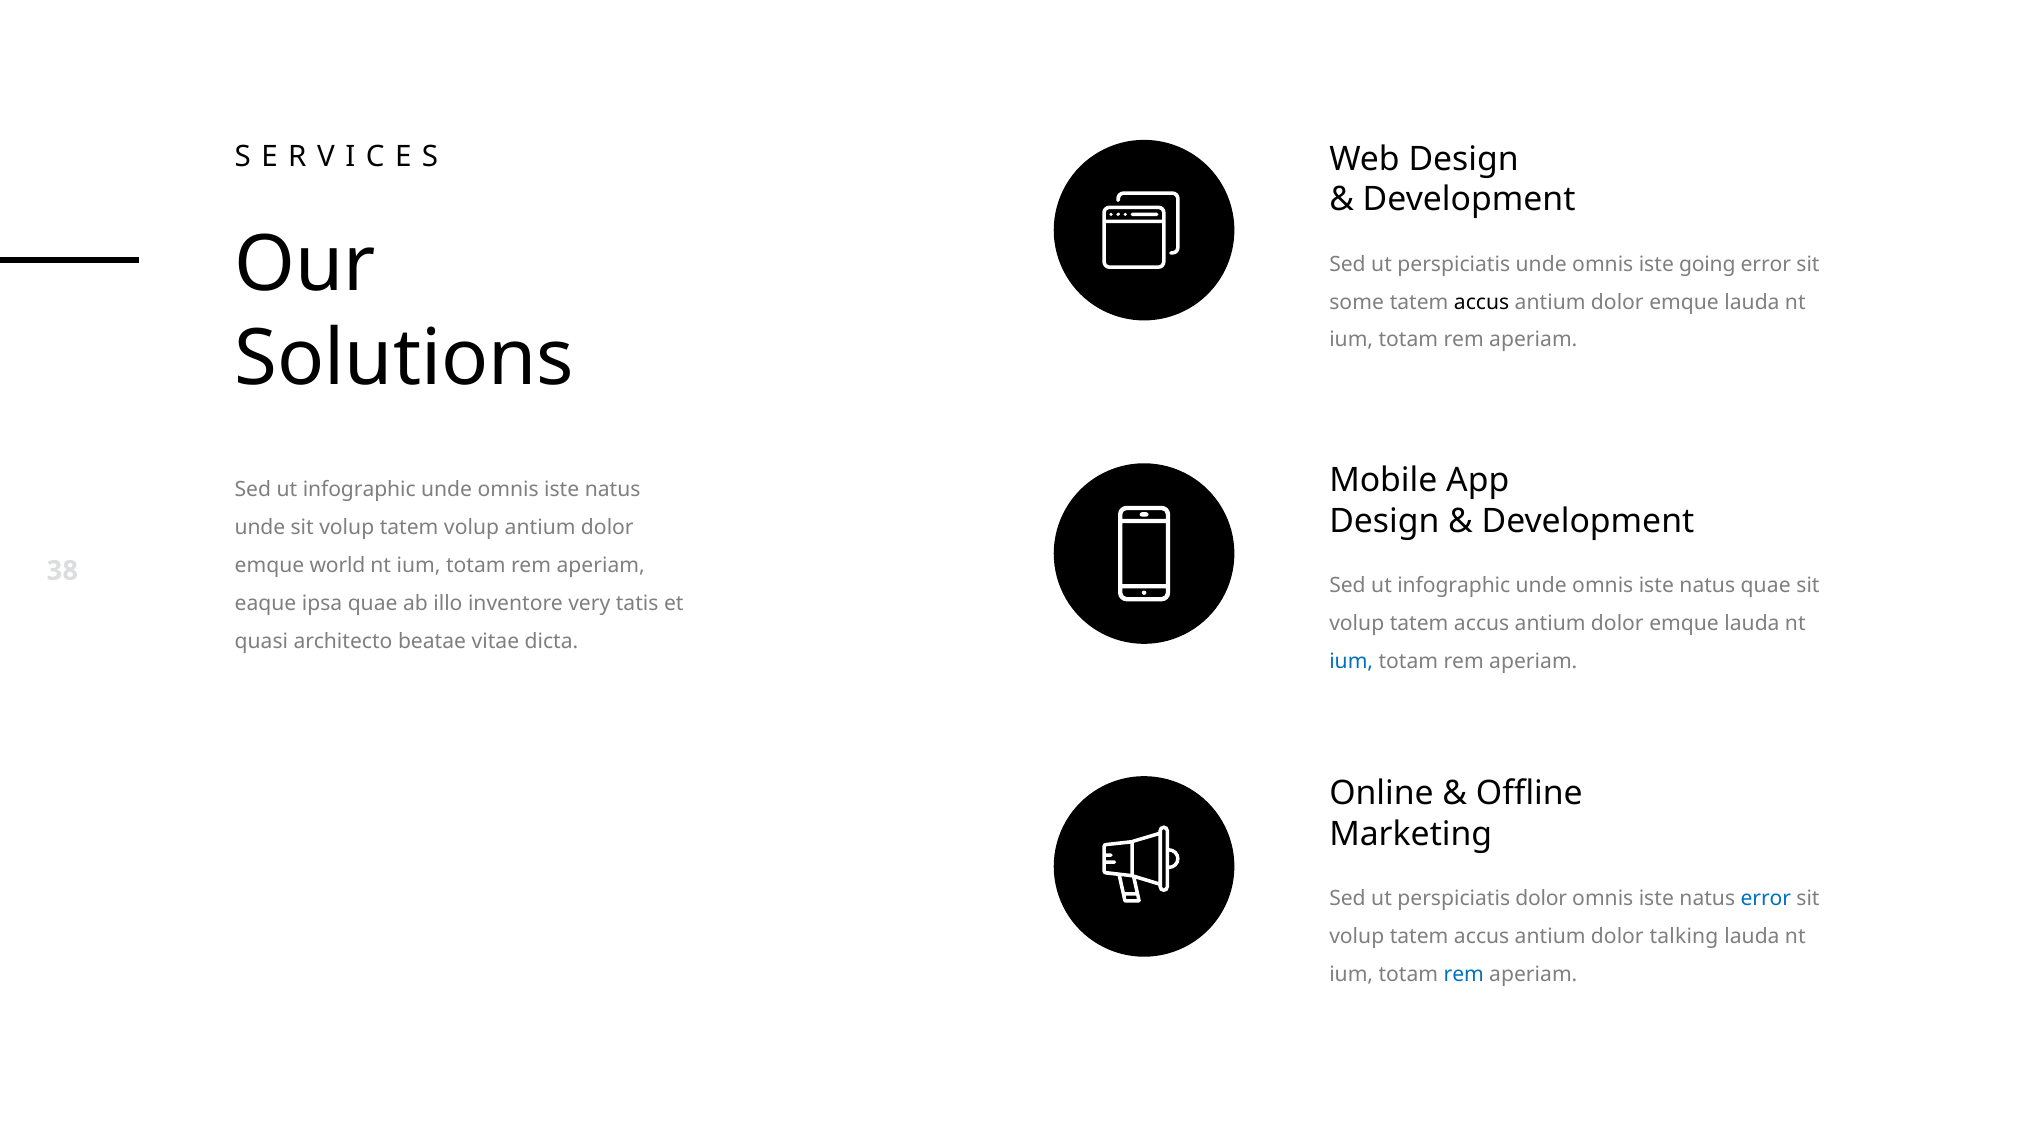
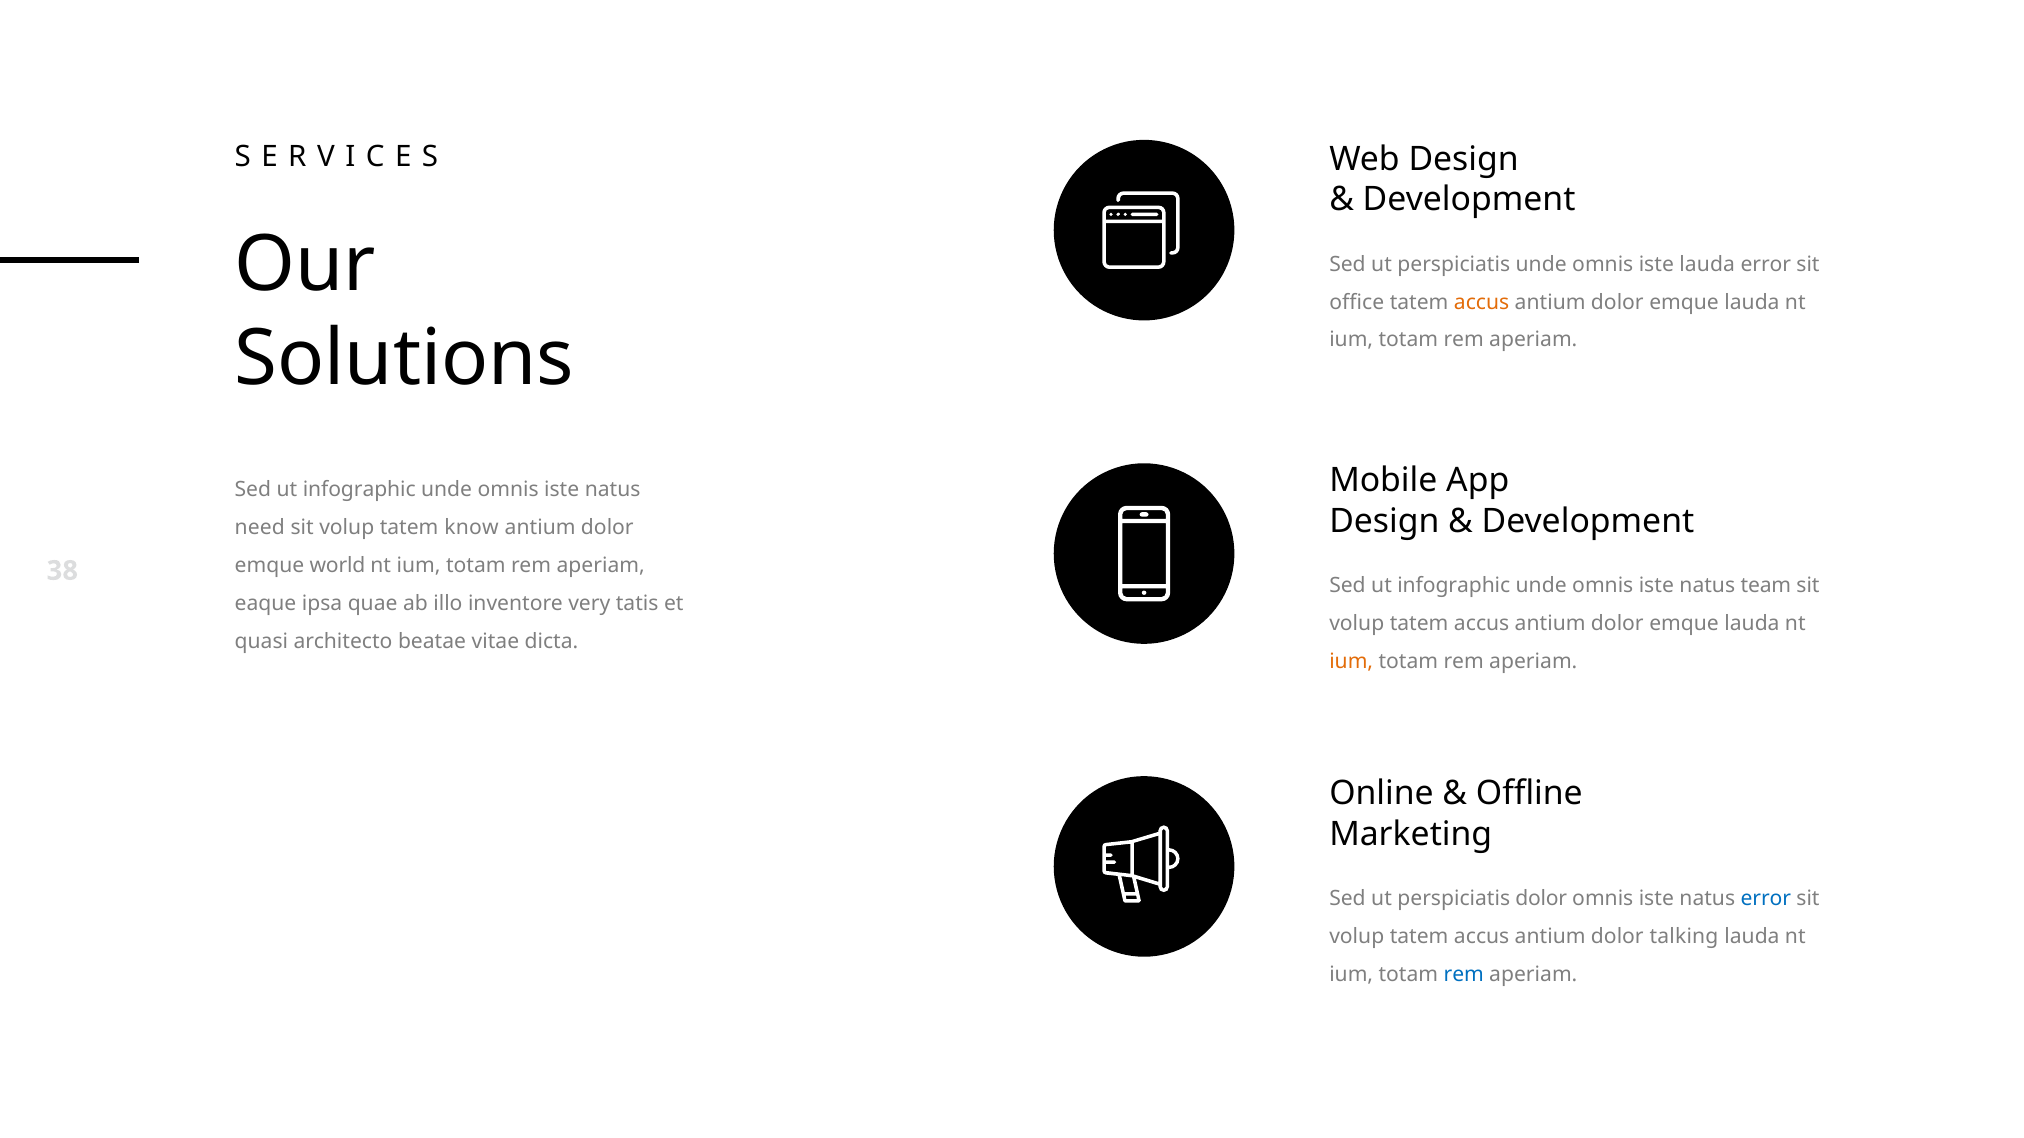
iste going: going -> lauda (1707, 264)
some: some -> office (1357, 302)
accus colour: black -> orange (1482, 302)
unde: unde -> need (260, 528)
tatem volup: volup -> know (472, 528)
natus quae: quae -> team (1766, 586)
ium colour: blue -> orange (1351, 662)
